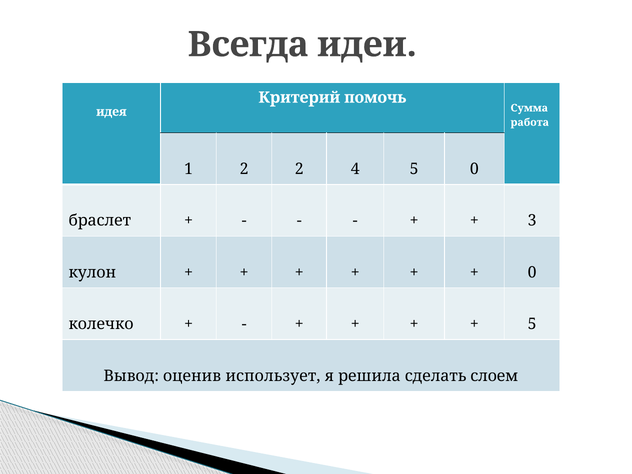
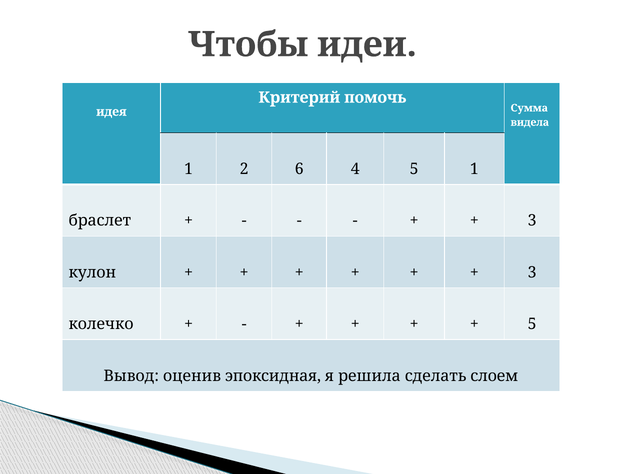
Всегда: Всегда -> Чтобы (248, 45)
работа: работа -> видела (530, 122)
2 2: 2 -> 6 (299, 169)
5 0: 0 -> 1 (474, 169)
0: 0 -> 3 (532, 272)
использует: использует -> эпоксидная (273, 376)
